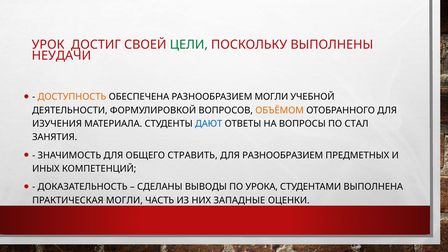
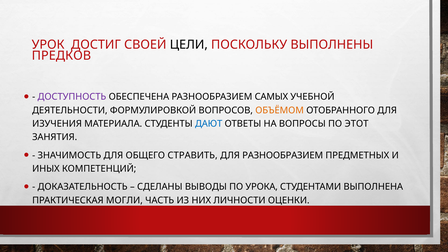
ЦЕЛИ colour: green -> black (189, 45)
НЕУДАЧИ: НЕУДАЧИ -> ПРЕДКОВ (61, 56)
ДОСТУПНОСТЬ colour: orange -> purple (72, 97)
РАЗНООБРАЗИЕМ МОГЛИ: МОГЛИ -> САМЫХ (271, 97)
СТАЛ: СТАЛ -> ЭТОТ (357, 124)
ЗАПАДНЫЕ: ЗАПАДНЫЕ -> ЛИЧНОСТИ (239, 200)
